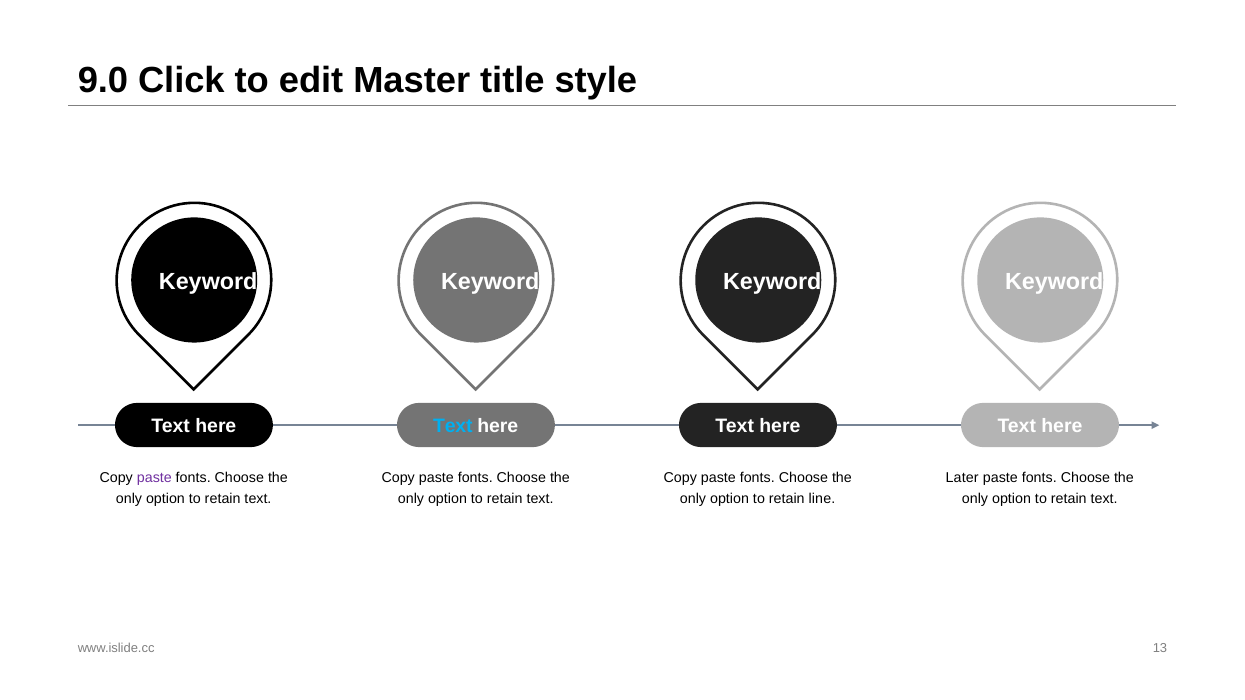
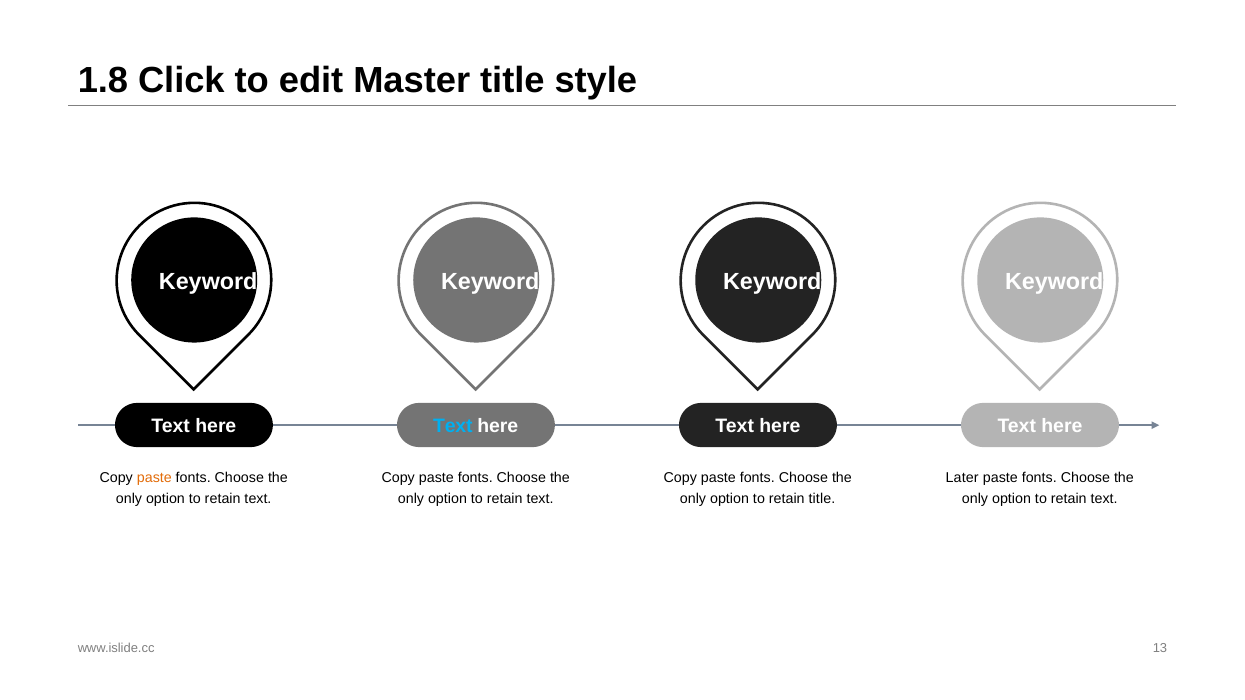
9.0: 9.0 -> 1.8 (103, 81)
paste colour: purple -> orange (154, 478)
retain line: line -> title (822, 499)
